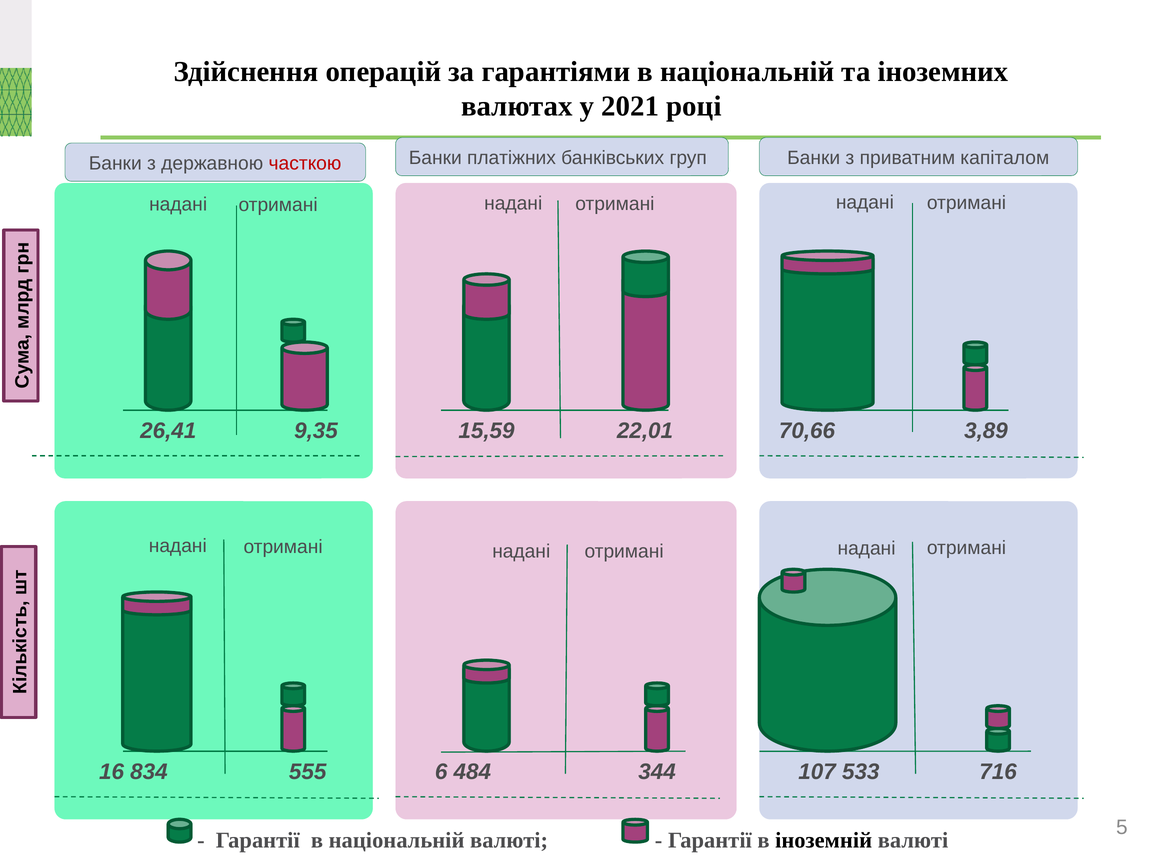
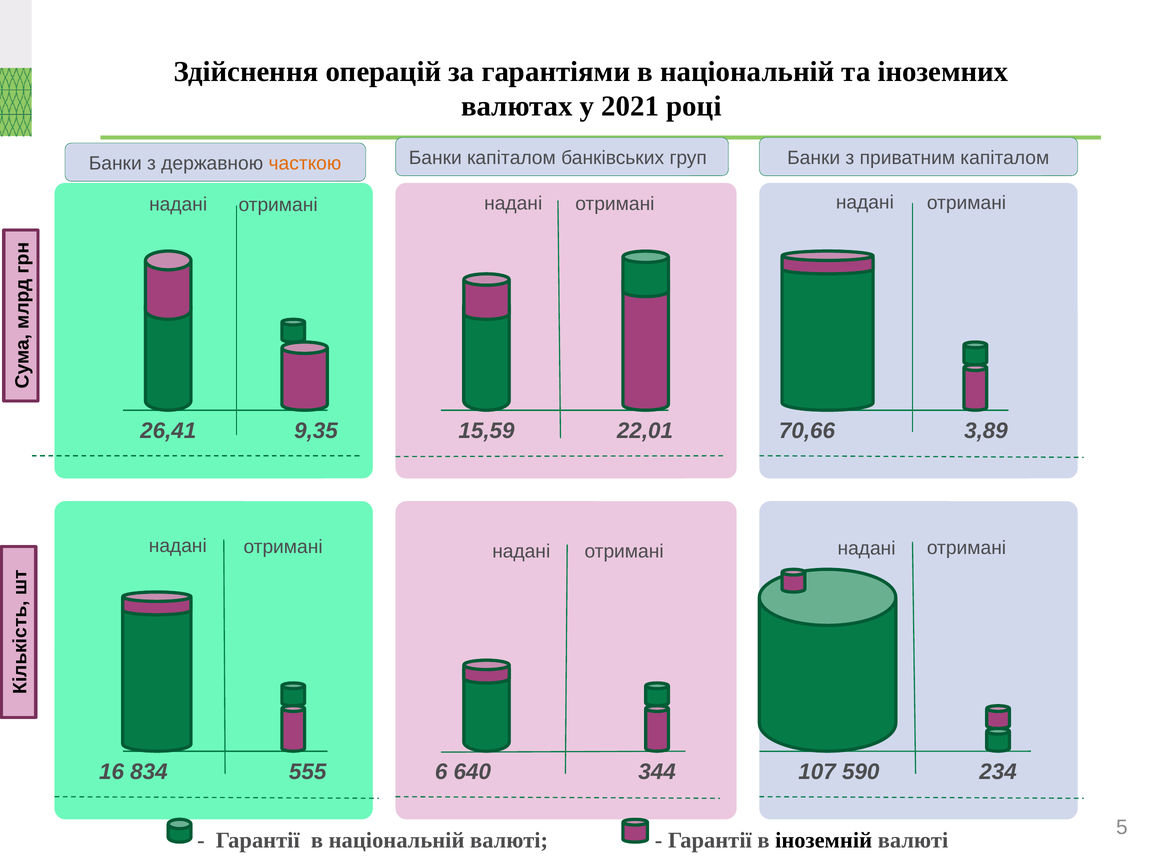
Банки платіжних: платіжних -> капіталом (511, 158)
часткою colour: red -> orange (305, 163)
484: 484 -> 640 (472, 772)
533: 533 -> 590 (861, 772)
716: 716 -> 234 (998, 772)
